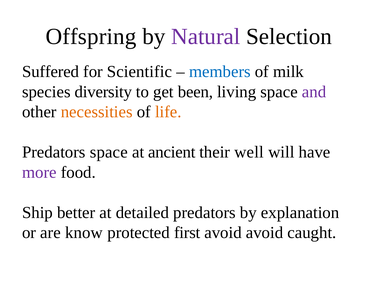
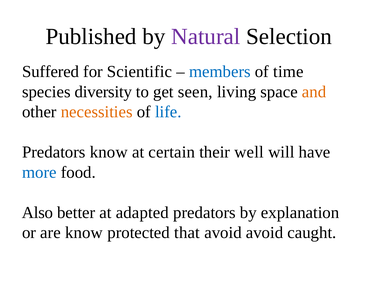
Offspring: Offspring -> Published (91, 37)
milk: milk -> time (288, 72)
been: been -> seen (195, 92)
and colour: purple -> orange (314, 92)
life colour: orange -> blue (168, 112)
Predators space: space -> know (109, 152)
ancient: ancient -> certain (172, 152)
more colour: purple -> blue (39, 173)
Ship: Ship -> Also (38, 213)
detailed: detailed -> adapted (142, 213)
first: first -> that (187, 233)
